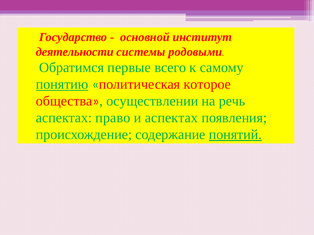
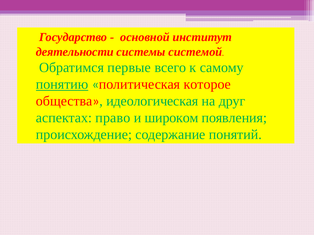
родовыми: родовыми -> системой (195, 52)
осуществлении: осуществлении -> идеологическая (152, 101)
речь: речь -> друг (232, 101)
и аспектах: аспектах -> широком (172, 118)
понятий underline: present -> none (235, 135)
